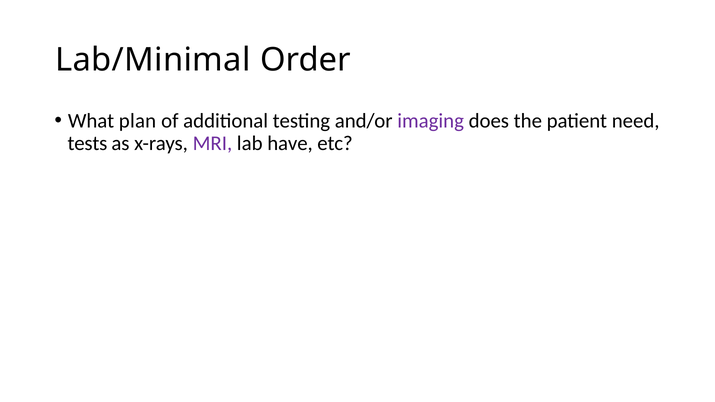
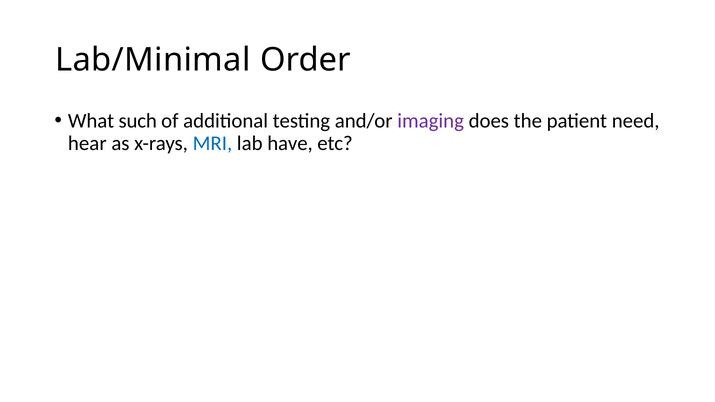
plan: plan -> such (138, 121)
tests: tests -> hear (87, 143)
MRI colour: purple -> blue (212, 143)
